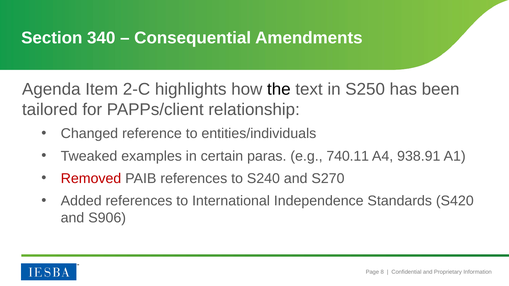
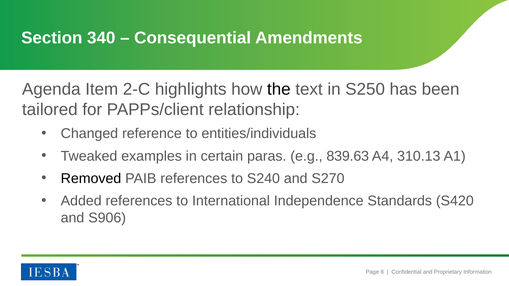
740.11: 740.11 -> 839.63 (348, 156)
938.91: 938.91 -> 310.13 (419, 156)
Removed colour: red -> black (91, 179)
